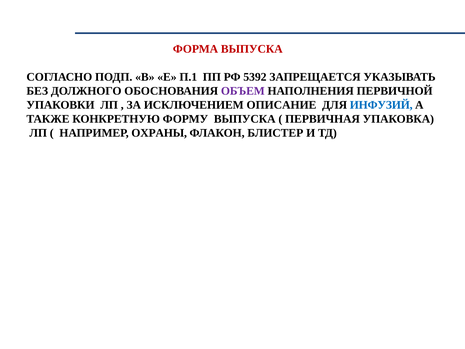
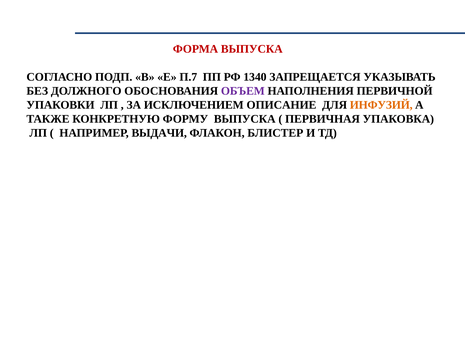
П.1: П.1 -> П.7 (188, 77)
5392: 5392 -> 1340 (255, 77)
ИНФУЗИЙ colour: blue -> orange (381, 105)
ОХРАНЫ: ОХРАНЫ -> ВЫДАЧИ (159, 133)
